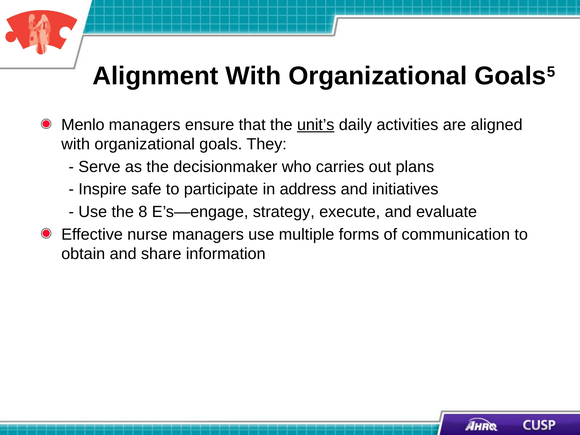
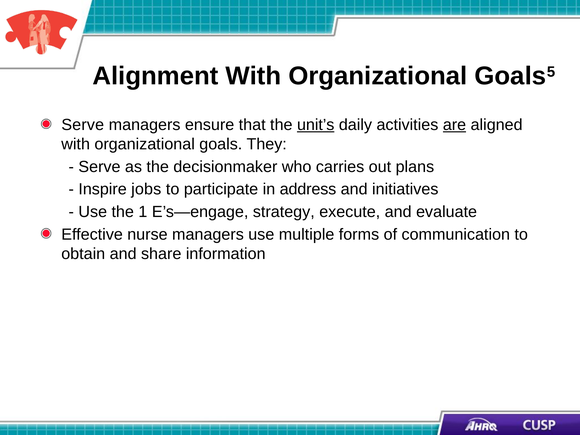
Menlo: Menlo -> Serve (83, 125)
are underline: none -> present (454, 125)
safe: safe -> jobs (146, 189)
8: 8 -> 1 (143, 212)
